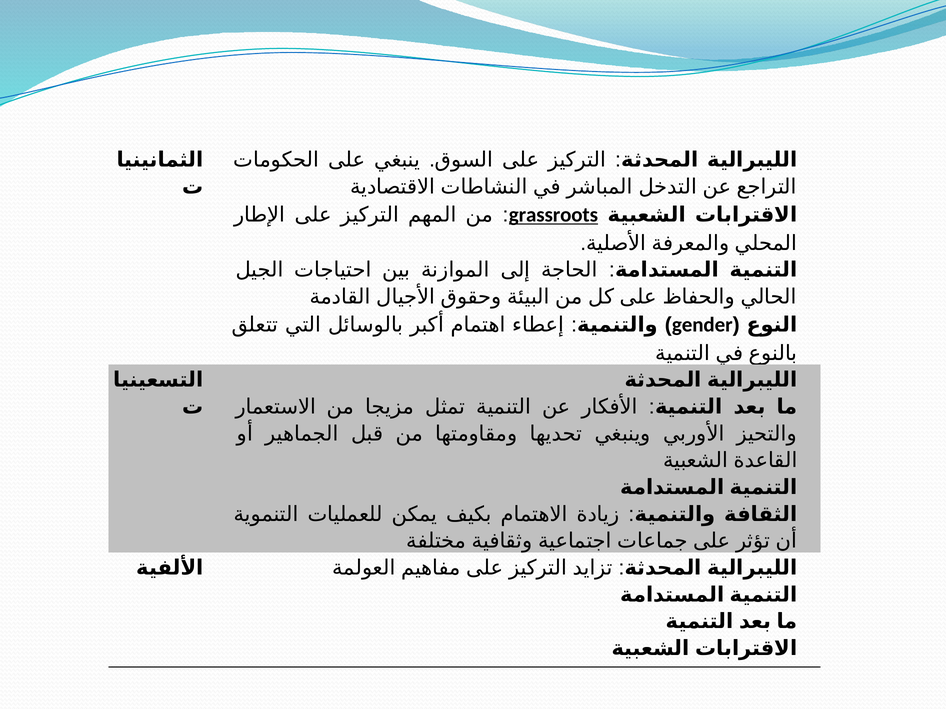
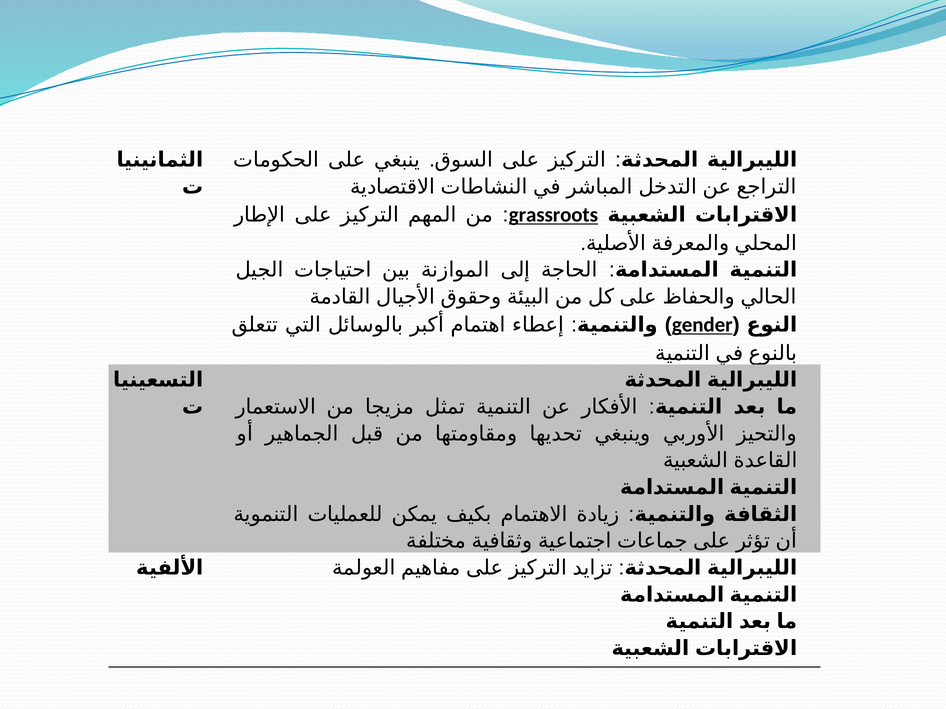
gender underline: none -> present (702, 325)
